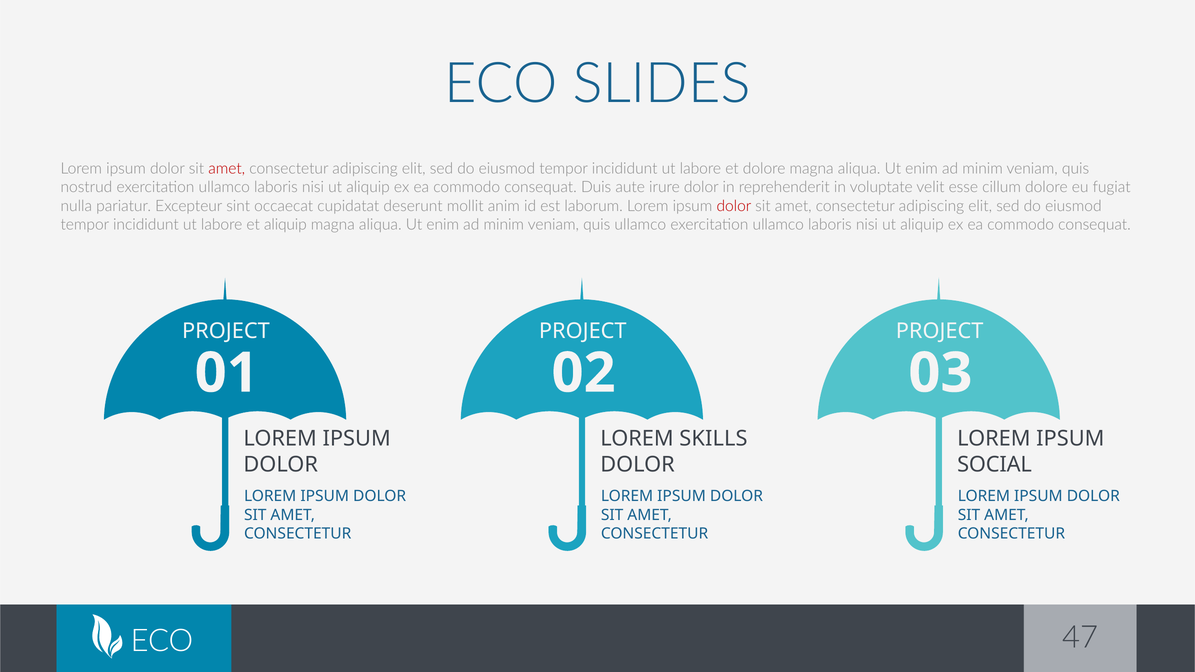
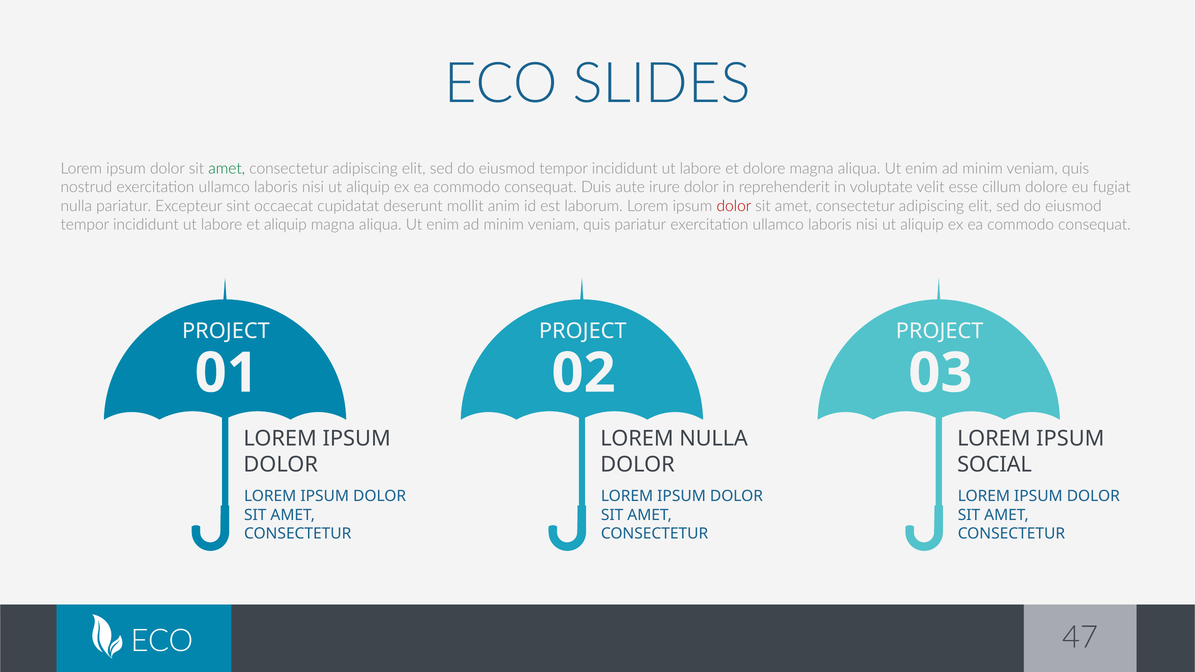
amet colour: red -> green (227, 169)
quis ullamco: ullamco -> pariatur (640, 225)
LOREM SKILLS: SKILLS -> NULLA (714, 439)
